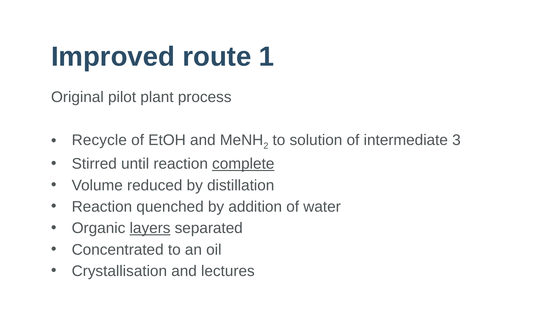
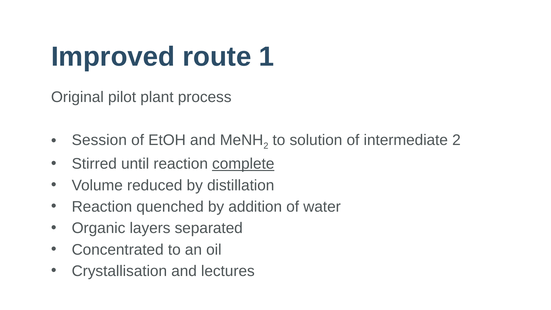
Recycle: Recycle -> Session (99, 140)
intermediate 3: 3 -> 2 (456, 140)
layers underline: present -> none (150, 228)
